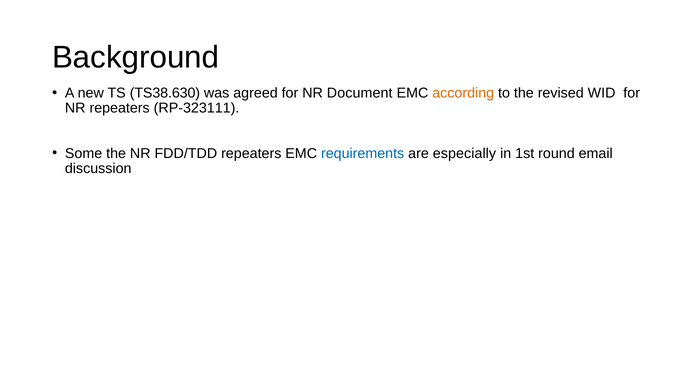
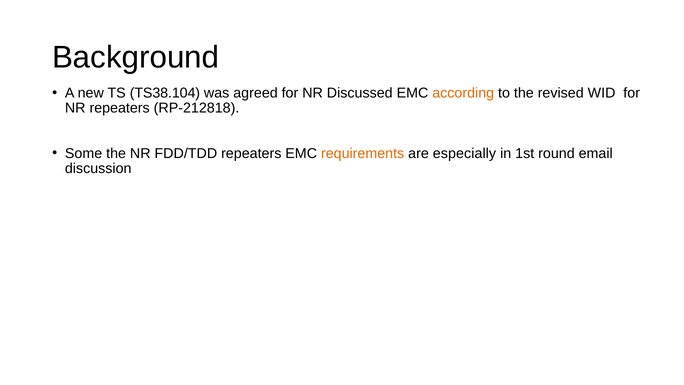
TS38.630: TS38.630 -> TS38.104 (165, 93)
Document: Document -> Discussed (360, 93)
RP-323111: RP-323111 -> RP-212818 (197, 108)
requirements colour: blue -> orange (363, 153)
